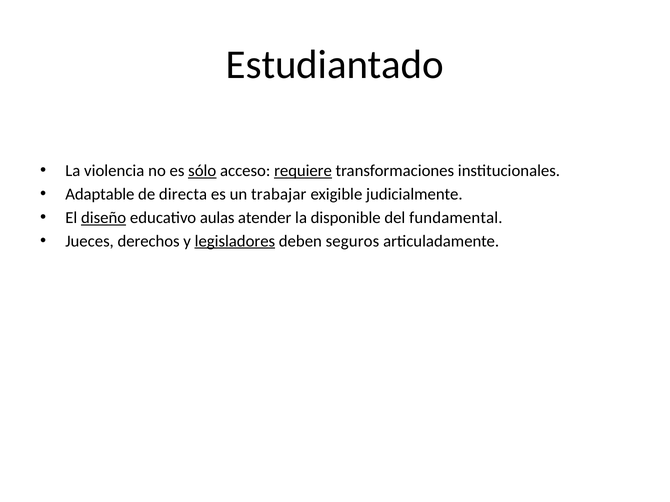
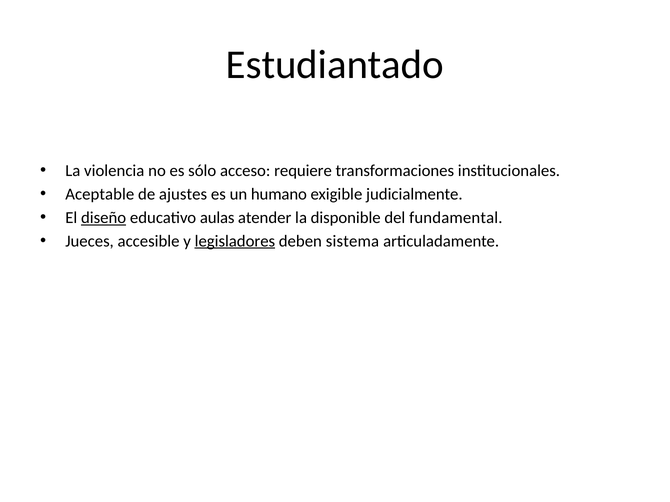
sólo underline: present -> none (202, 171)
requiere underline: present -> none (303, 171)
Adaptable: Adaptable -> Aceptable (100, 194)
directa: directa -> ajustes (183, 194)
trabajar: trabajar -> humano (279, 194)
derechos: derechos -> accesible (149, 241)
seguros: seguros -> sistema (352, 241)
